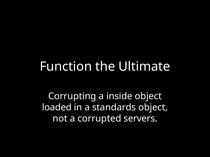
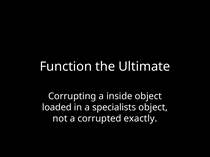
standards: standards -> specialists (114, 108)
servers: servers -> exactly (140, 119)
